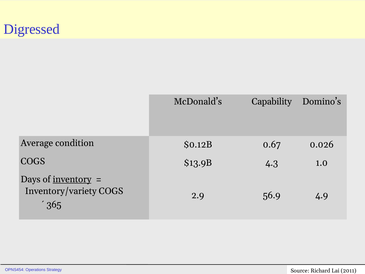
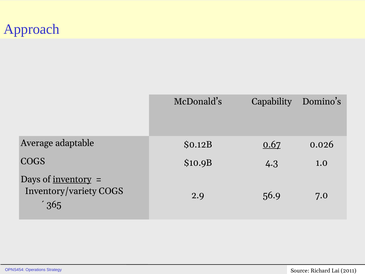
Digressed: Digressed -> Approach (32, 29)
condition: condition -> adaptable (75, 143)
0.67 underline: none -> present (272, 145)
$13.9B: $13.9B -> $10.9B (198, 163)
4.9: 4.9 -> 7.0 (322, 195)
